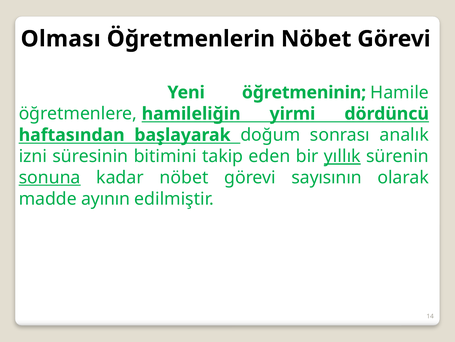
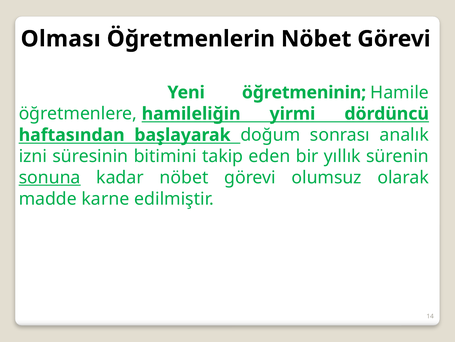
yıllık underline: present -> none (342, 156)
sayısının: sayısının -> olumsuz (327, 177)
ayının: ayının -> karne (105, 199)
